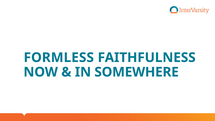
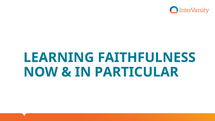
FORMLESS: FORMLESS -> LEARNING (59, 58)
SOMEWHERE: SOMEWHERE -> PARTICULAR (137, 72)
